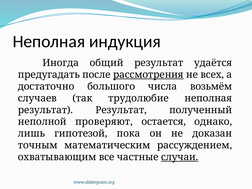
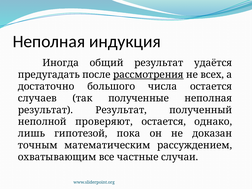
числа возьмём: возьмём -> остается (211, 86)
трудолюбие: трудолюбие -> полученные (139, 98)
случаи underline: present -> none (180, 157)
